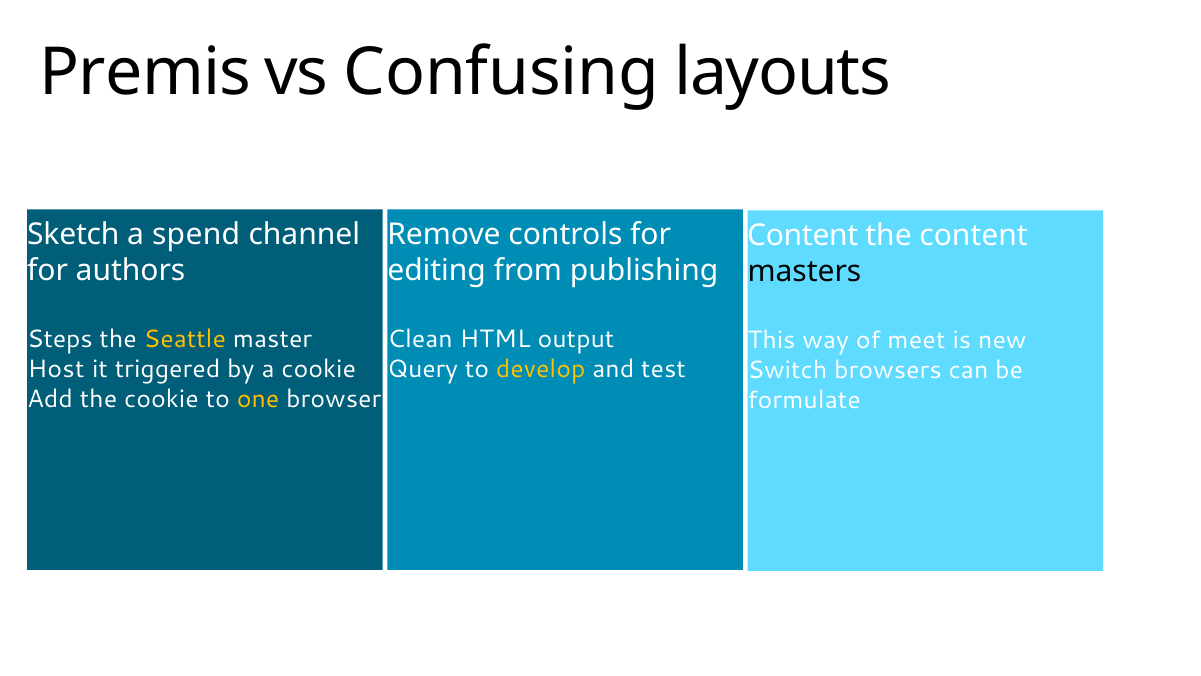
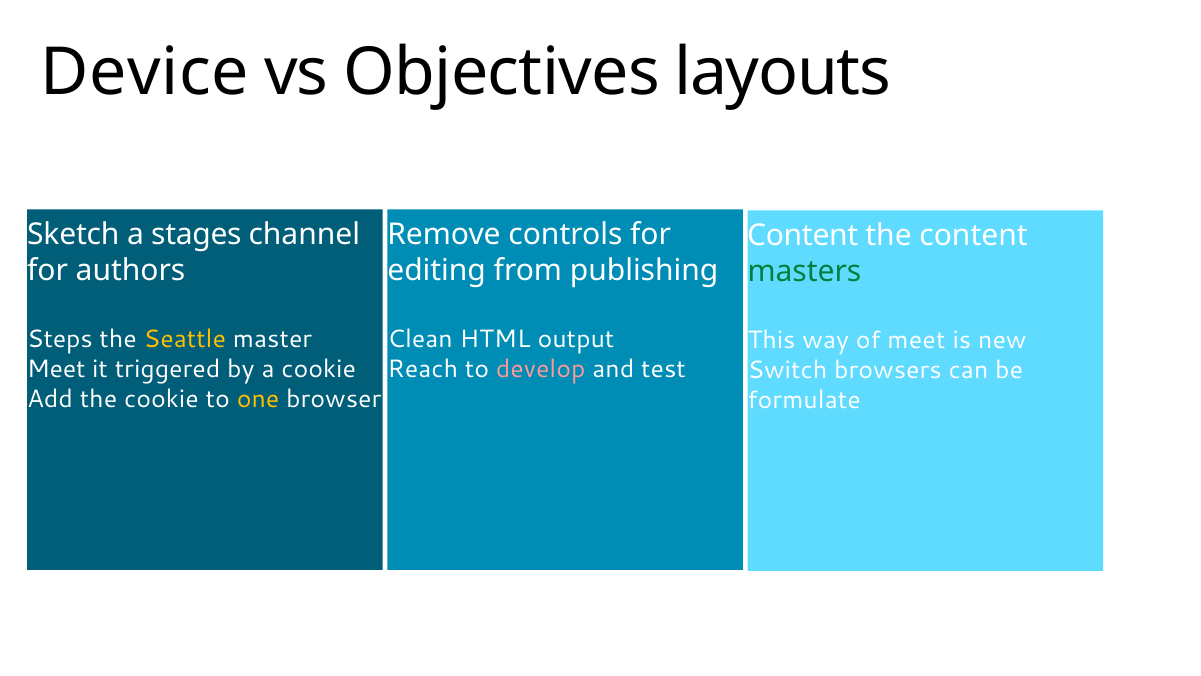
Premis: Premis -> Device (145, 73)
Confusing: Confusing -> Objectives (502, 73)
spend: spend -> stages (196, 234)
masters colour: black -> green (804, 271)
Host: Host -> Meet (56, 369)
Query: Query -> Reach (423, 369)
develop colour: yellow -> pink (541, 369)
